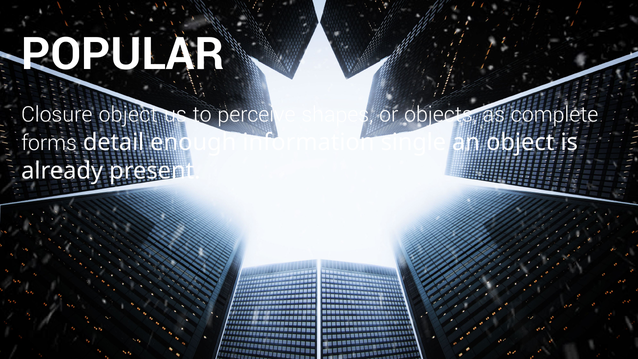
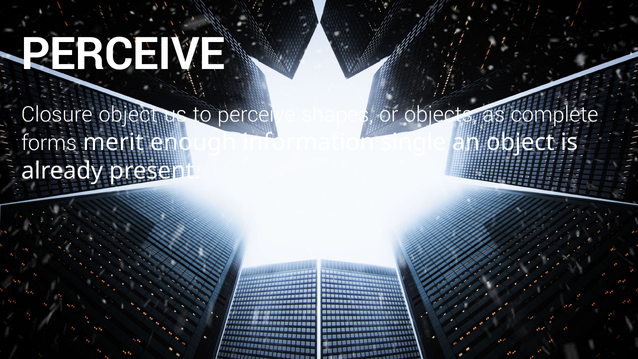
POPULAR: POPULAR -> PERCEIVE (123, 53)
detail: detail -> merit (113, 142)
